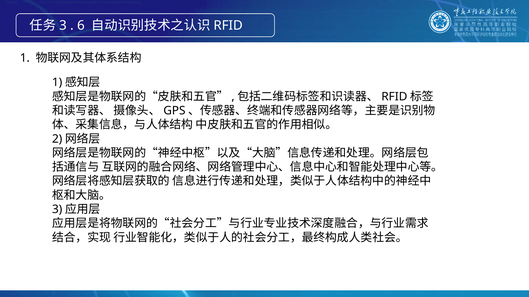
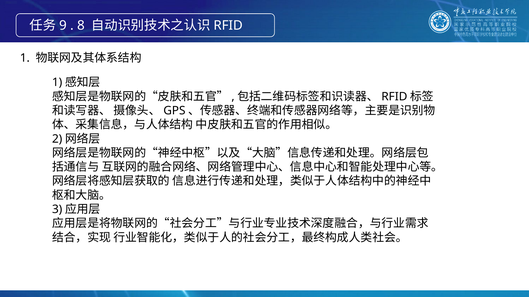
3: 3 -> 9 (63, 25)
6: 6 -> 8 (81, 25)
